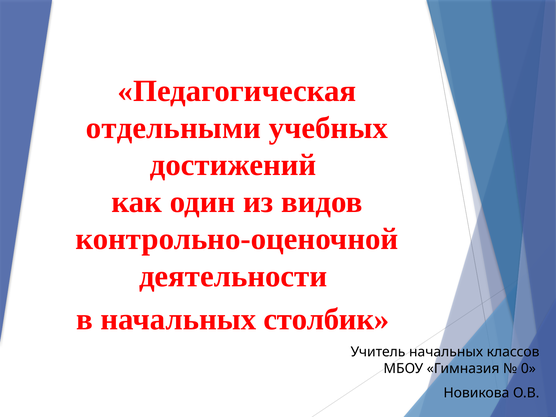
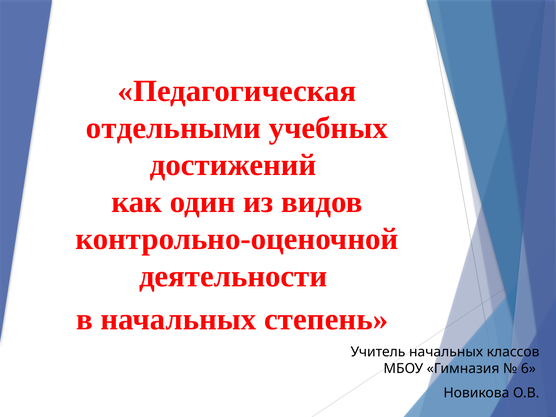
столбик: столбик -> степень (326, 319)
0: 0 -> 6 (528, 369)
